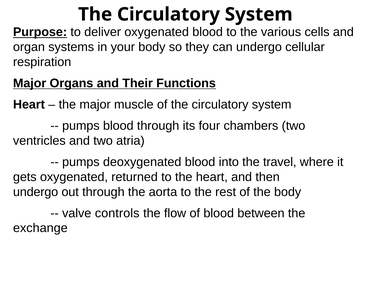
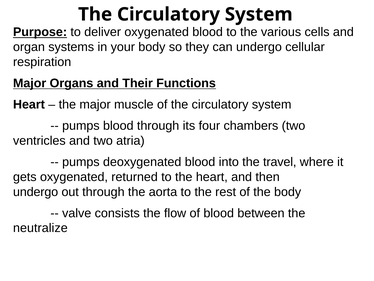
controls: controls -> consists (117, 213)
exchange: exchange -> neutralize (40, 228)
